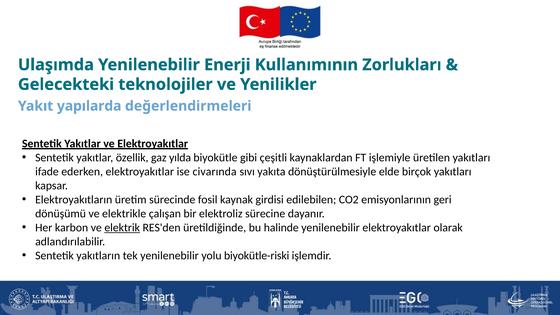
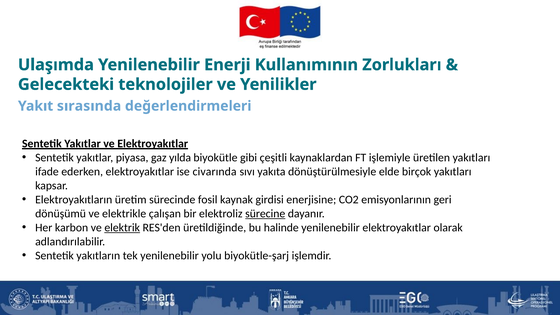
yapılarda: yapılarda -> sırasında (89, 106)
özellik: özellik -> piyasa (132, 158)
edilebilen: edilebilen -> enerjisine (311, 200)
sürecine underline: none -> present (265, 214)
biyokütle-riski: biyokütle-riski -> biyokütle-şarj (257, 256)
